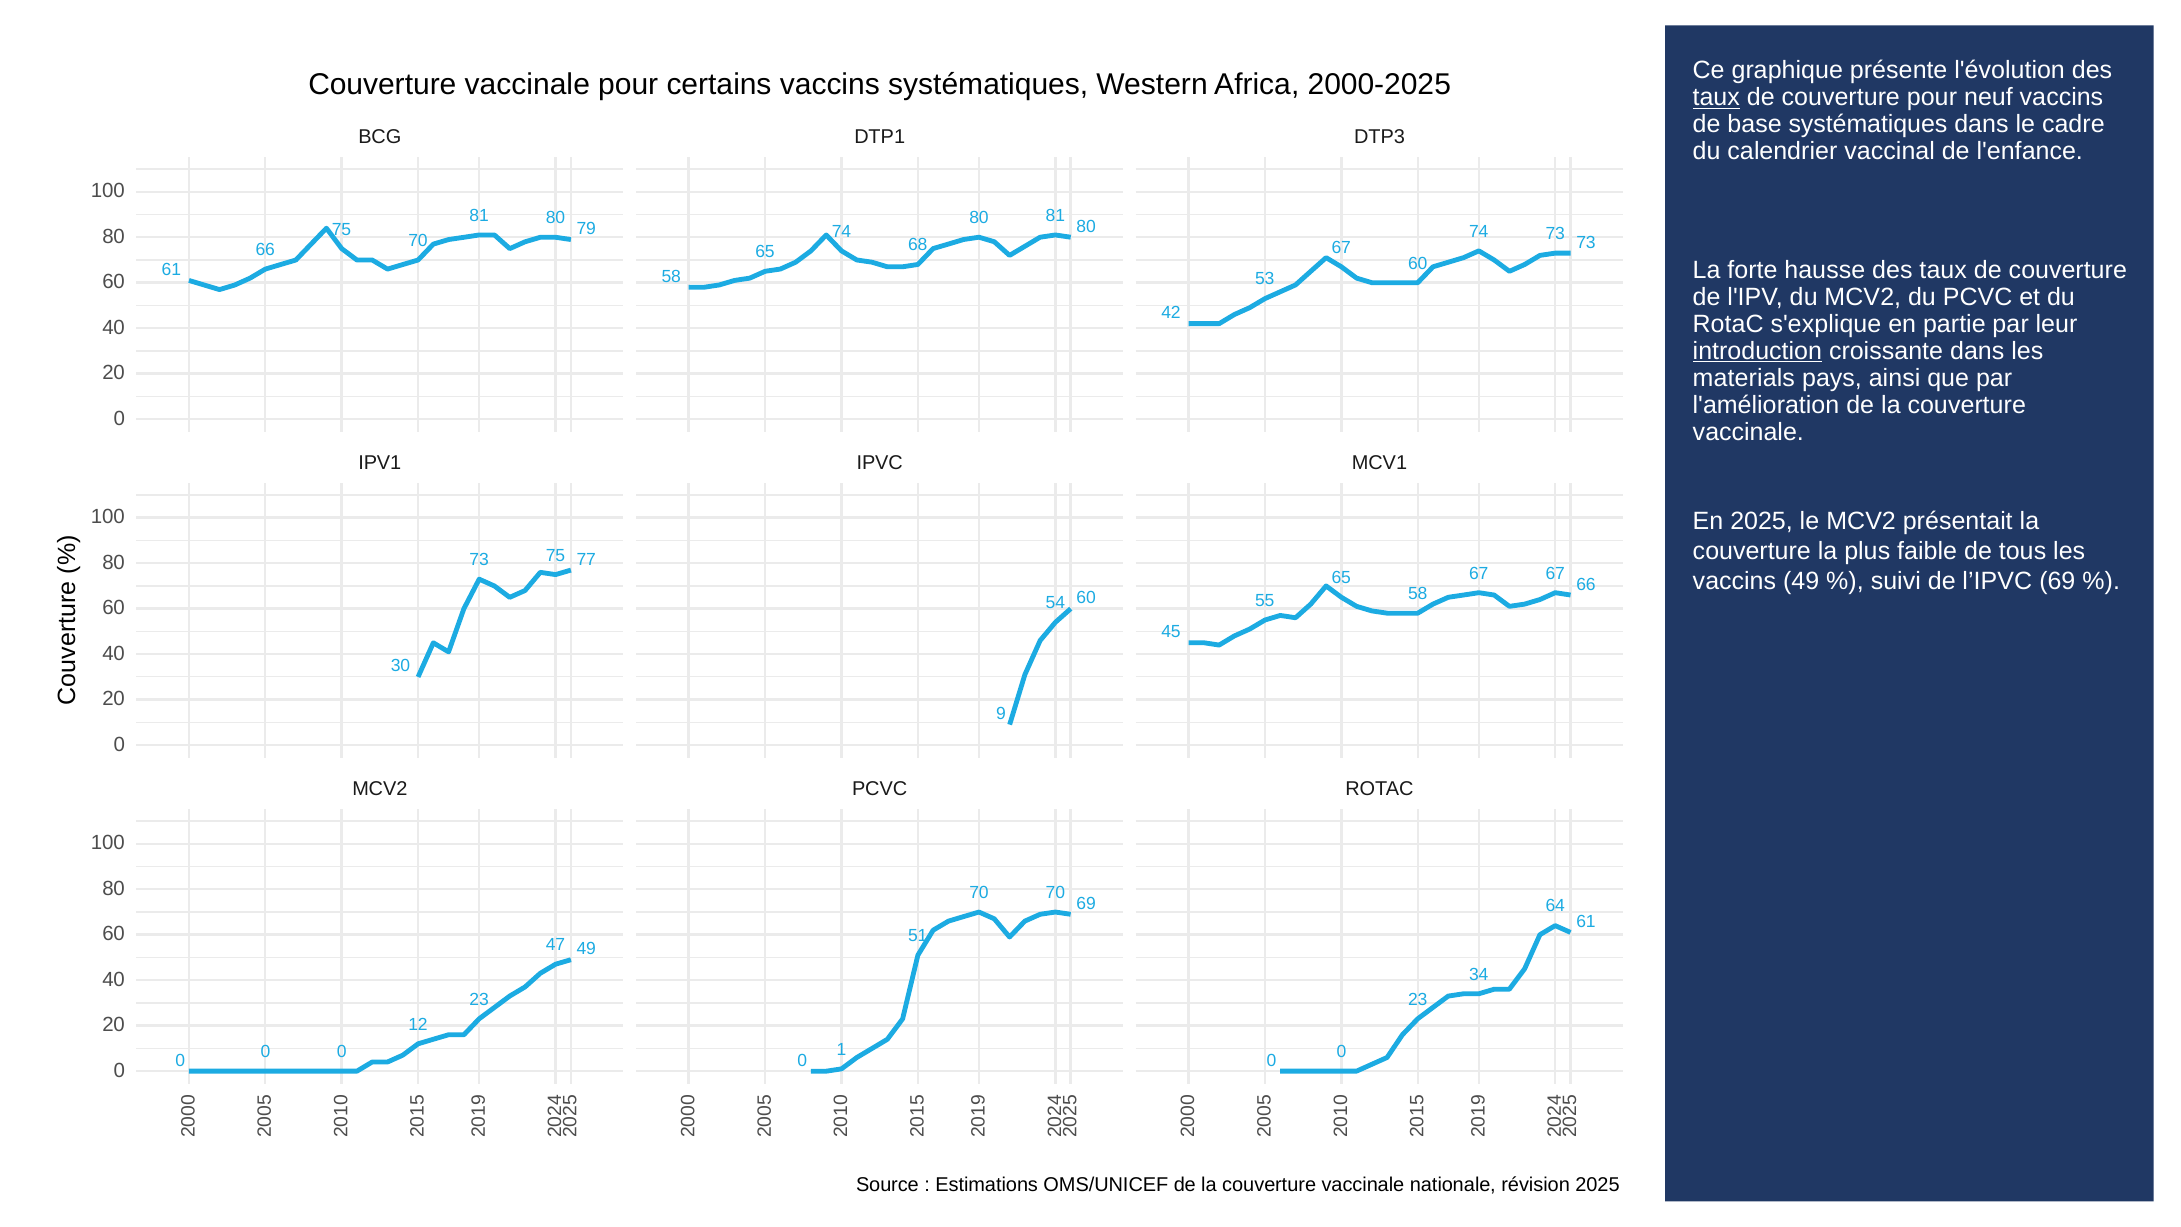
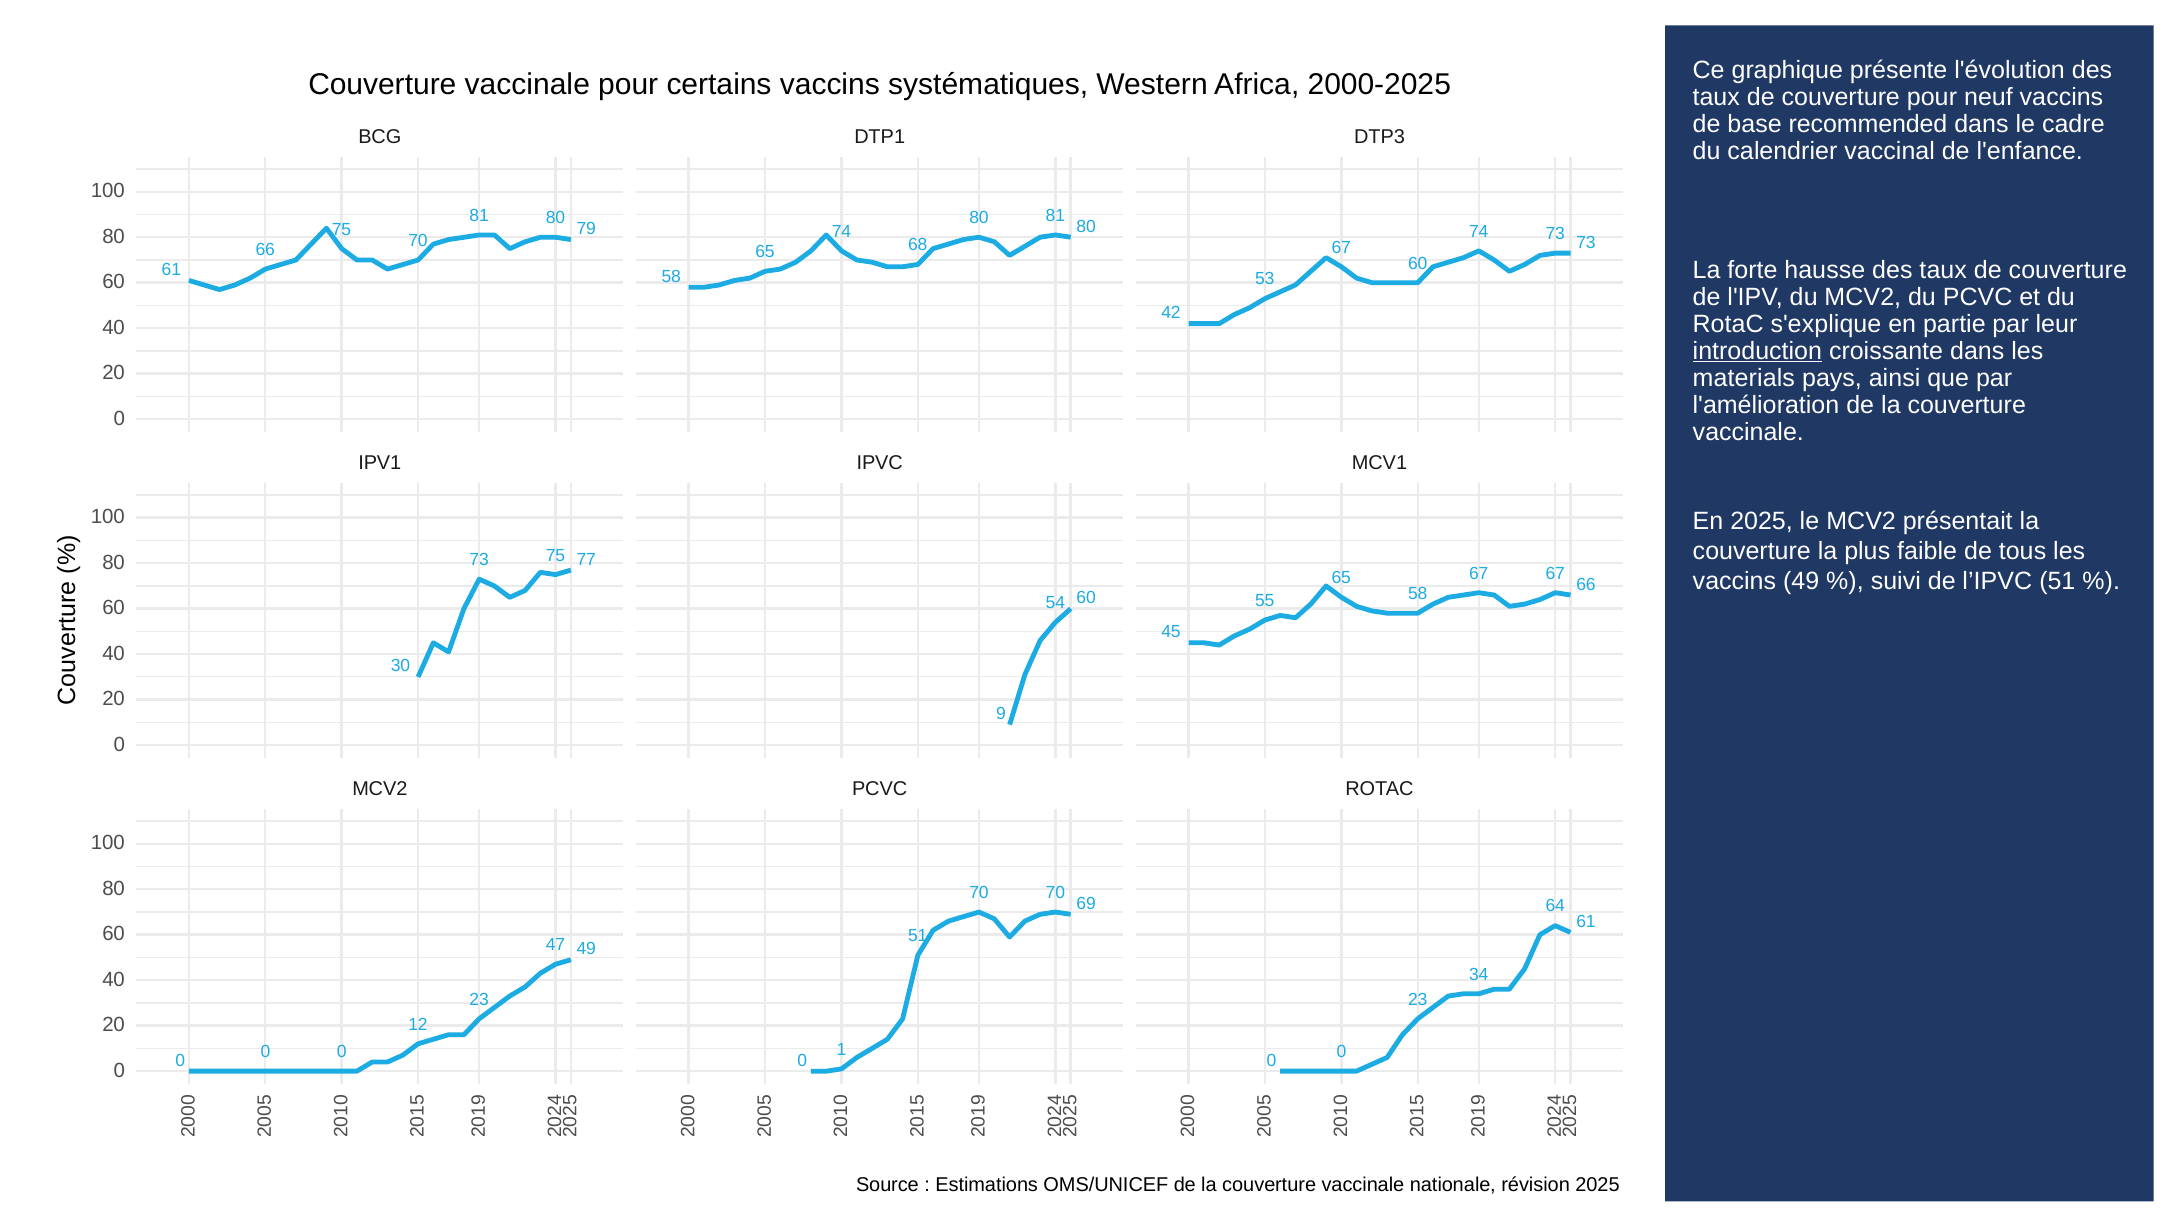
taux underline: present -> none (1716, 97)
base systématiques: systématiques -> recommended (1868, 124)
l’IPVC 69: 69 -> 51 (2057, 581)
